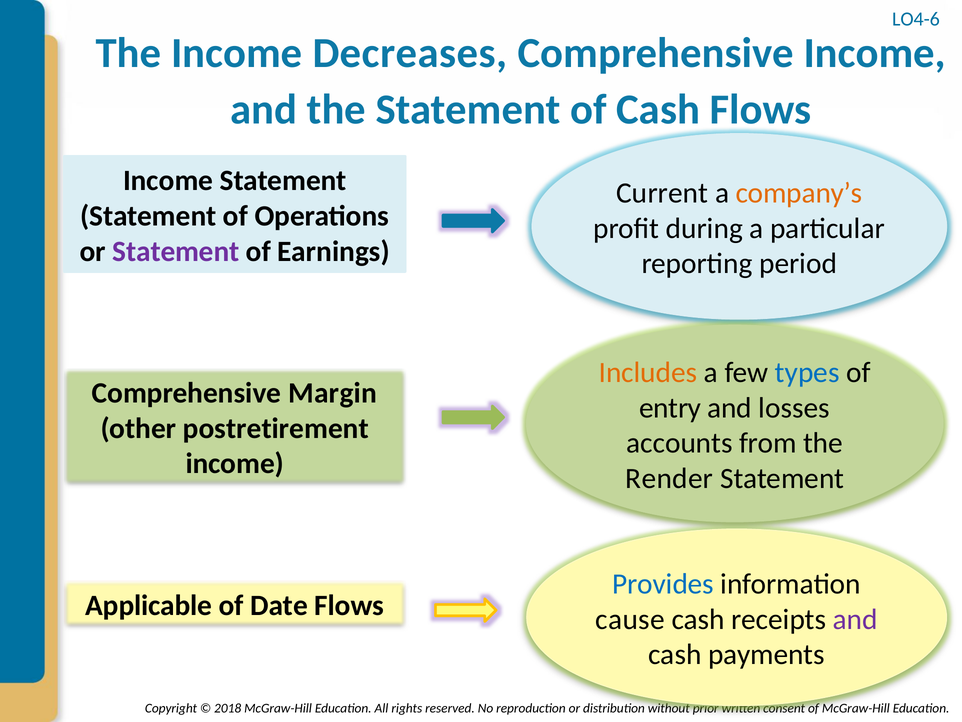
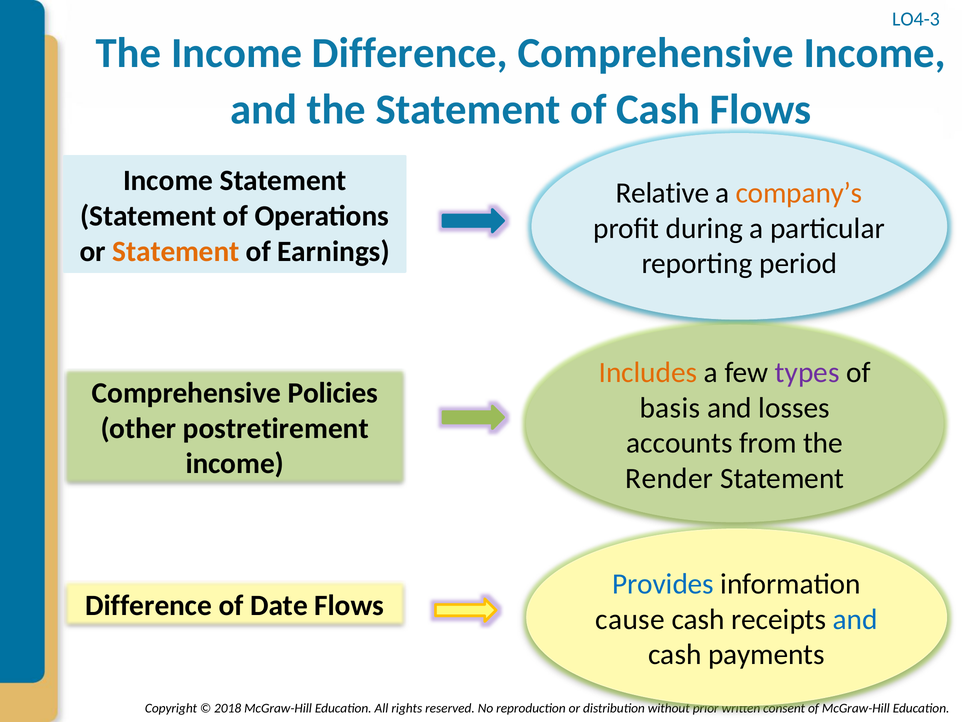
LO4-6: LO4-6 -> LO4-3 (916, 19)
Income Decreases: Decreases -> Difference (410, 53)
Current: Current -> Relative (662, 193)
Statement colour: purple -> orange (176, 251)
types colour: blue -> purple (807, 372)
Margin: Margin -> Policies (333, 393)
entry: entry -> basis (670, 408)
Applicable: Applicable -> Difference (149, 605)
and colour: purple -> blue (855, 619)
